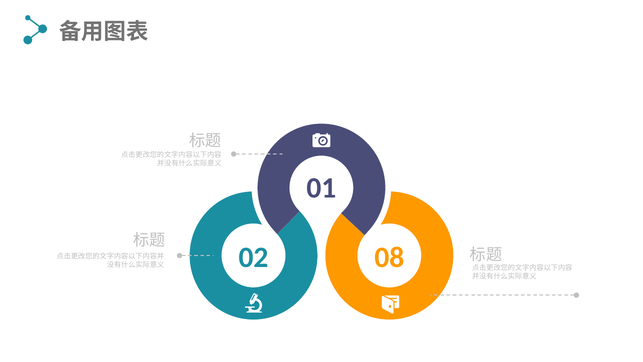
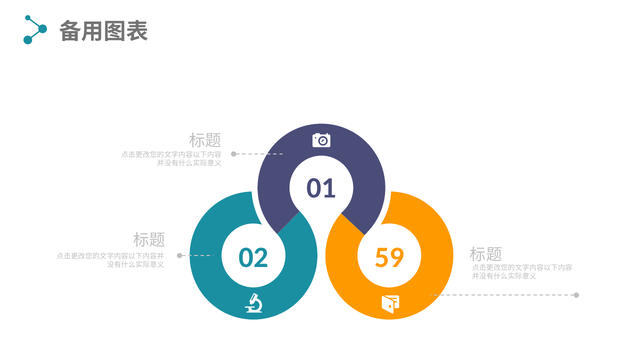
08: 08 -> 59 (389, 257)
